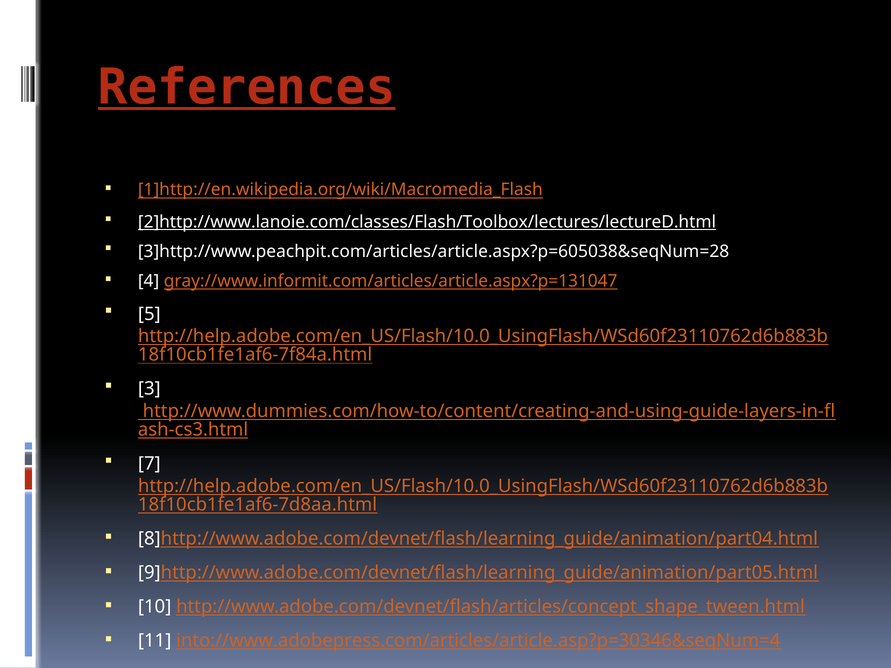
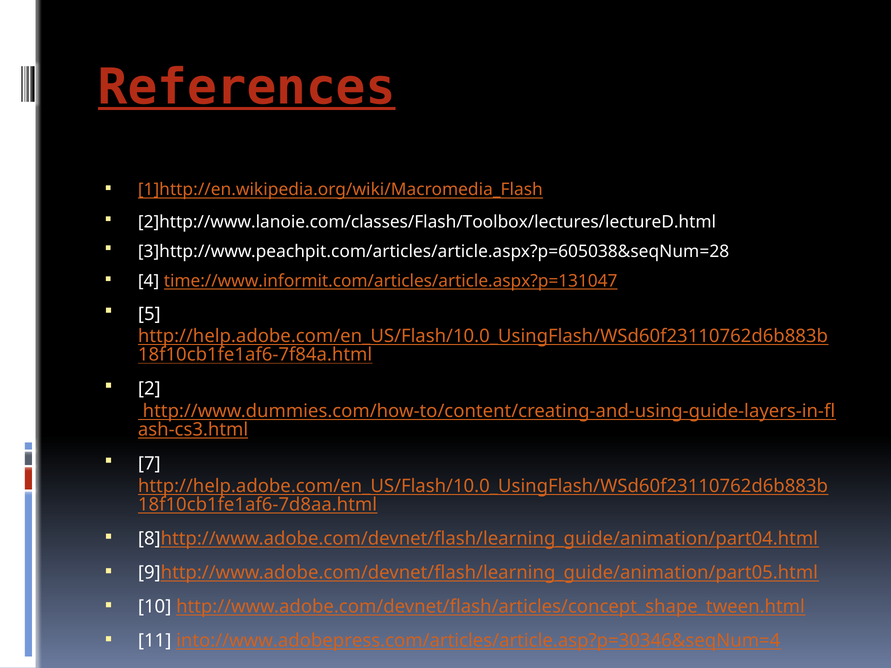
2]http://www.lanoie.com/classes/Flash/Toolbox/lectures/lectureD.html underline: present -> none (427, 222)
gray://www.informit.com/articles/article.aspx?p=131047: gray://www.informit.com/articles/article.aspx?p=131047 -> time://www.informit.com/articles/article.aspx?p=131047 (391, 281)
3: 3 -> 2 (149, 389)
